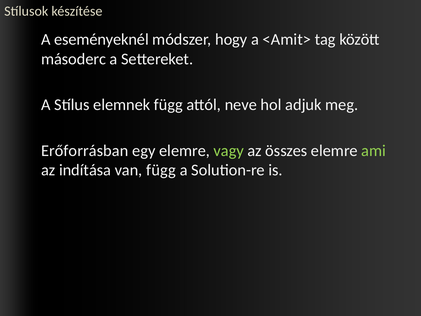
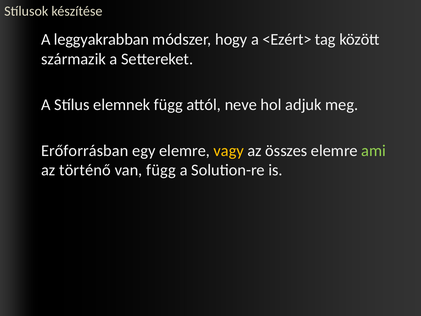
eseményeknél: eseményeknél -> leggyakrabban (101, 39)
<Amit>: <Amit> -> <Ezért> (287, 39)
másoderc: másoderc -> származik (74, 59)
vagy colour: light green -> yellow (229, 151)
indítása: indítása -> történő (85, 170)
